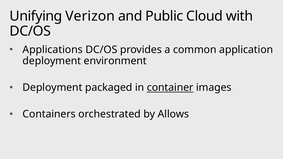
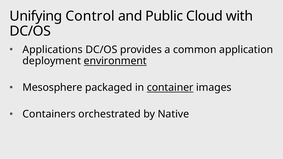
Verizon: Verizon -> Control (90, 16)
environment underline: none -> present (115, 61)
Deployment: Deployment -> Mesosphere (52, 88)
Allows: Allows -> Native (173, 114)
